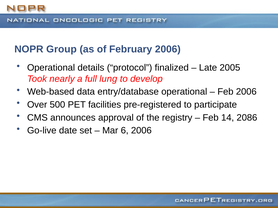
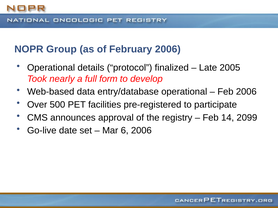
lung: lung -> form (108, 79)
2086: 2086 -> 2099 (247, 118)
